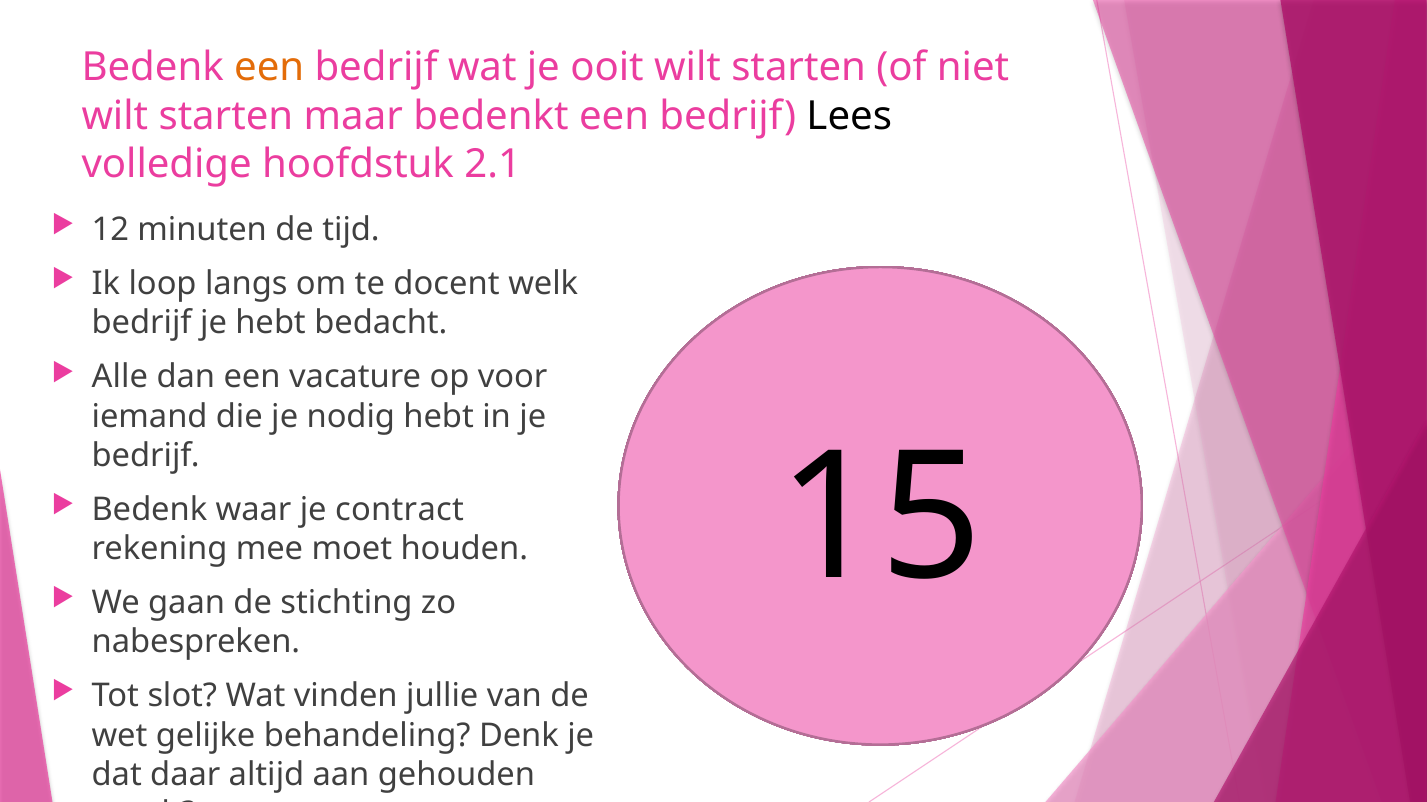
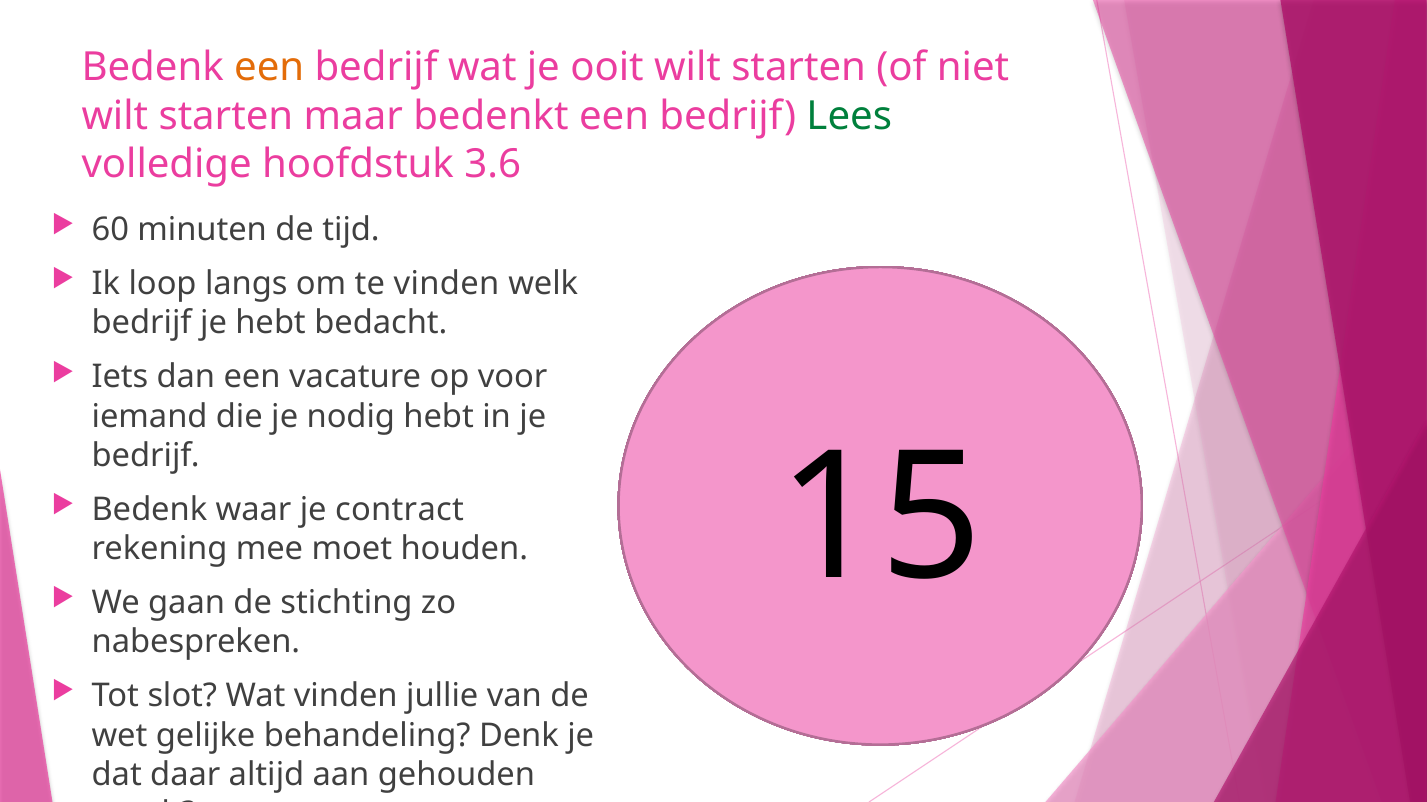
Lees colour: black -> green (849, 116)
2.1: 2.1 -> 3.6 (493, 164)
12: 12 -> 60 (110, 230)
te docent: docent -> vinden (446, 284)
Alle: Alle -> Iets (120, 377)
